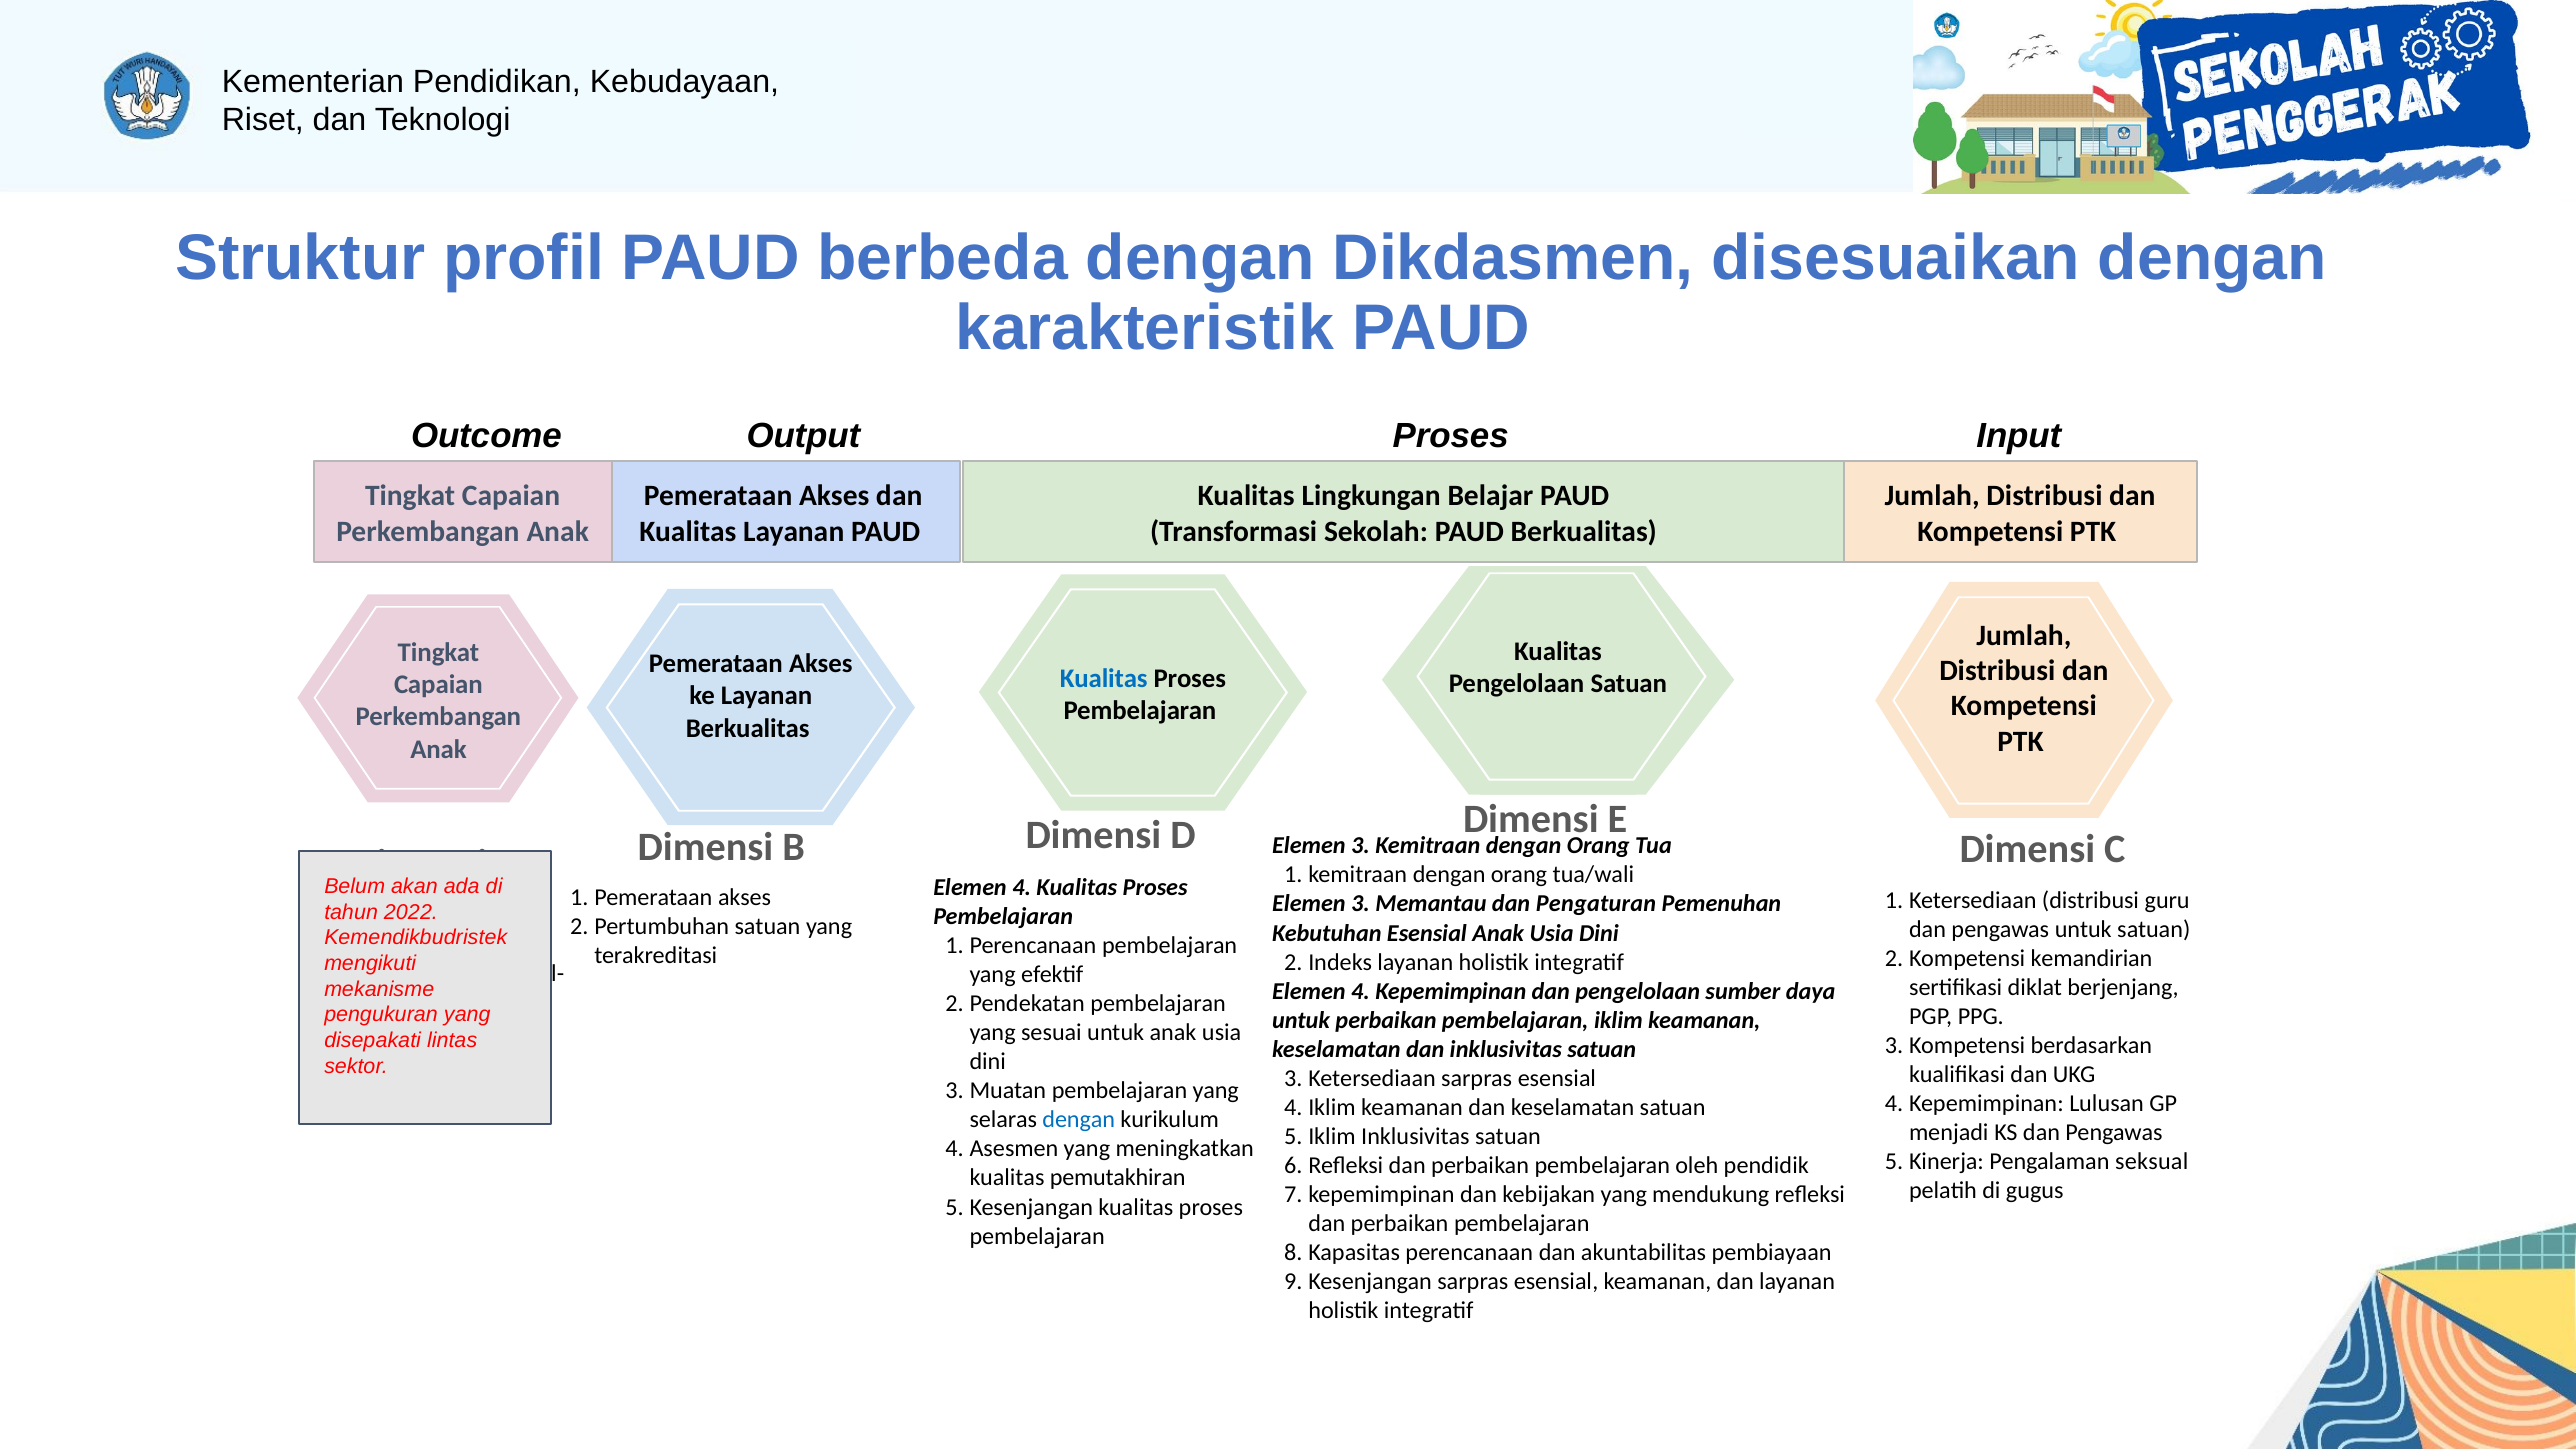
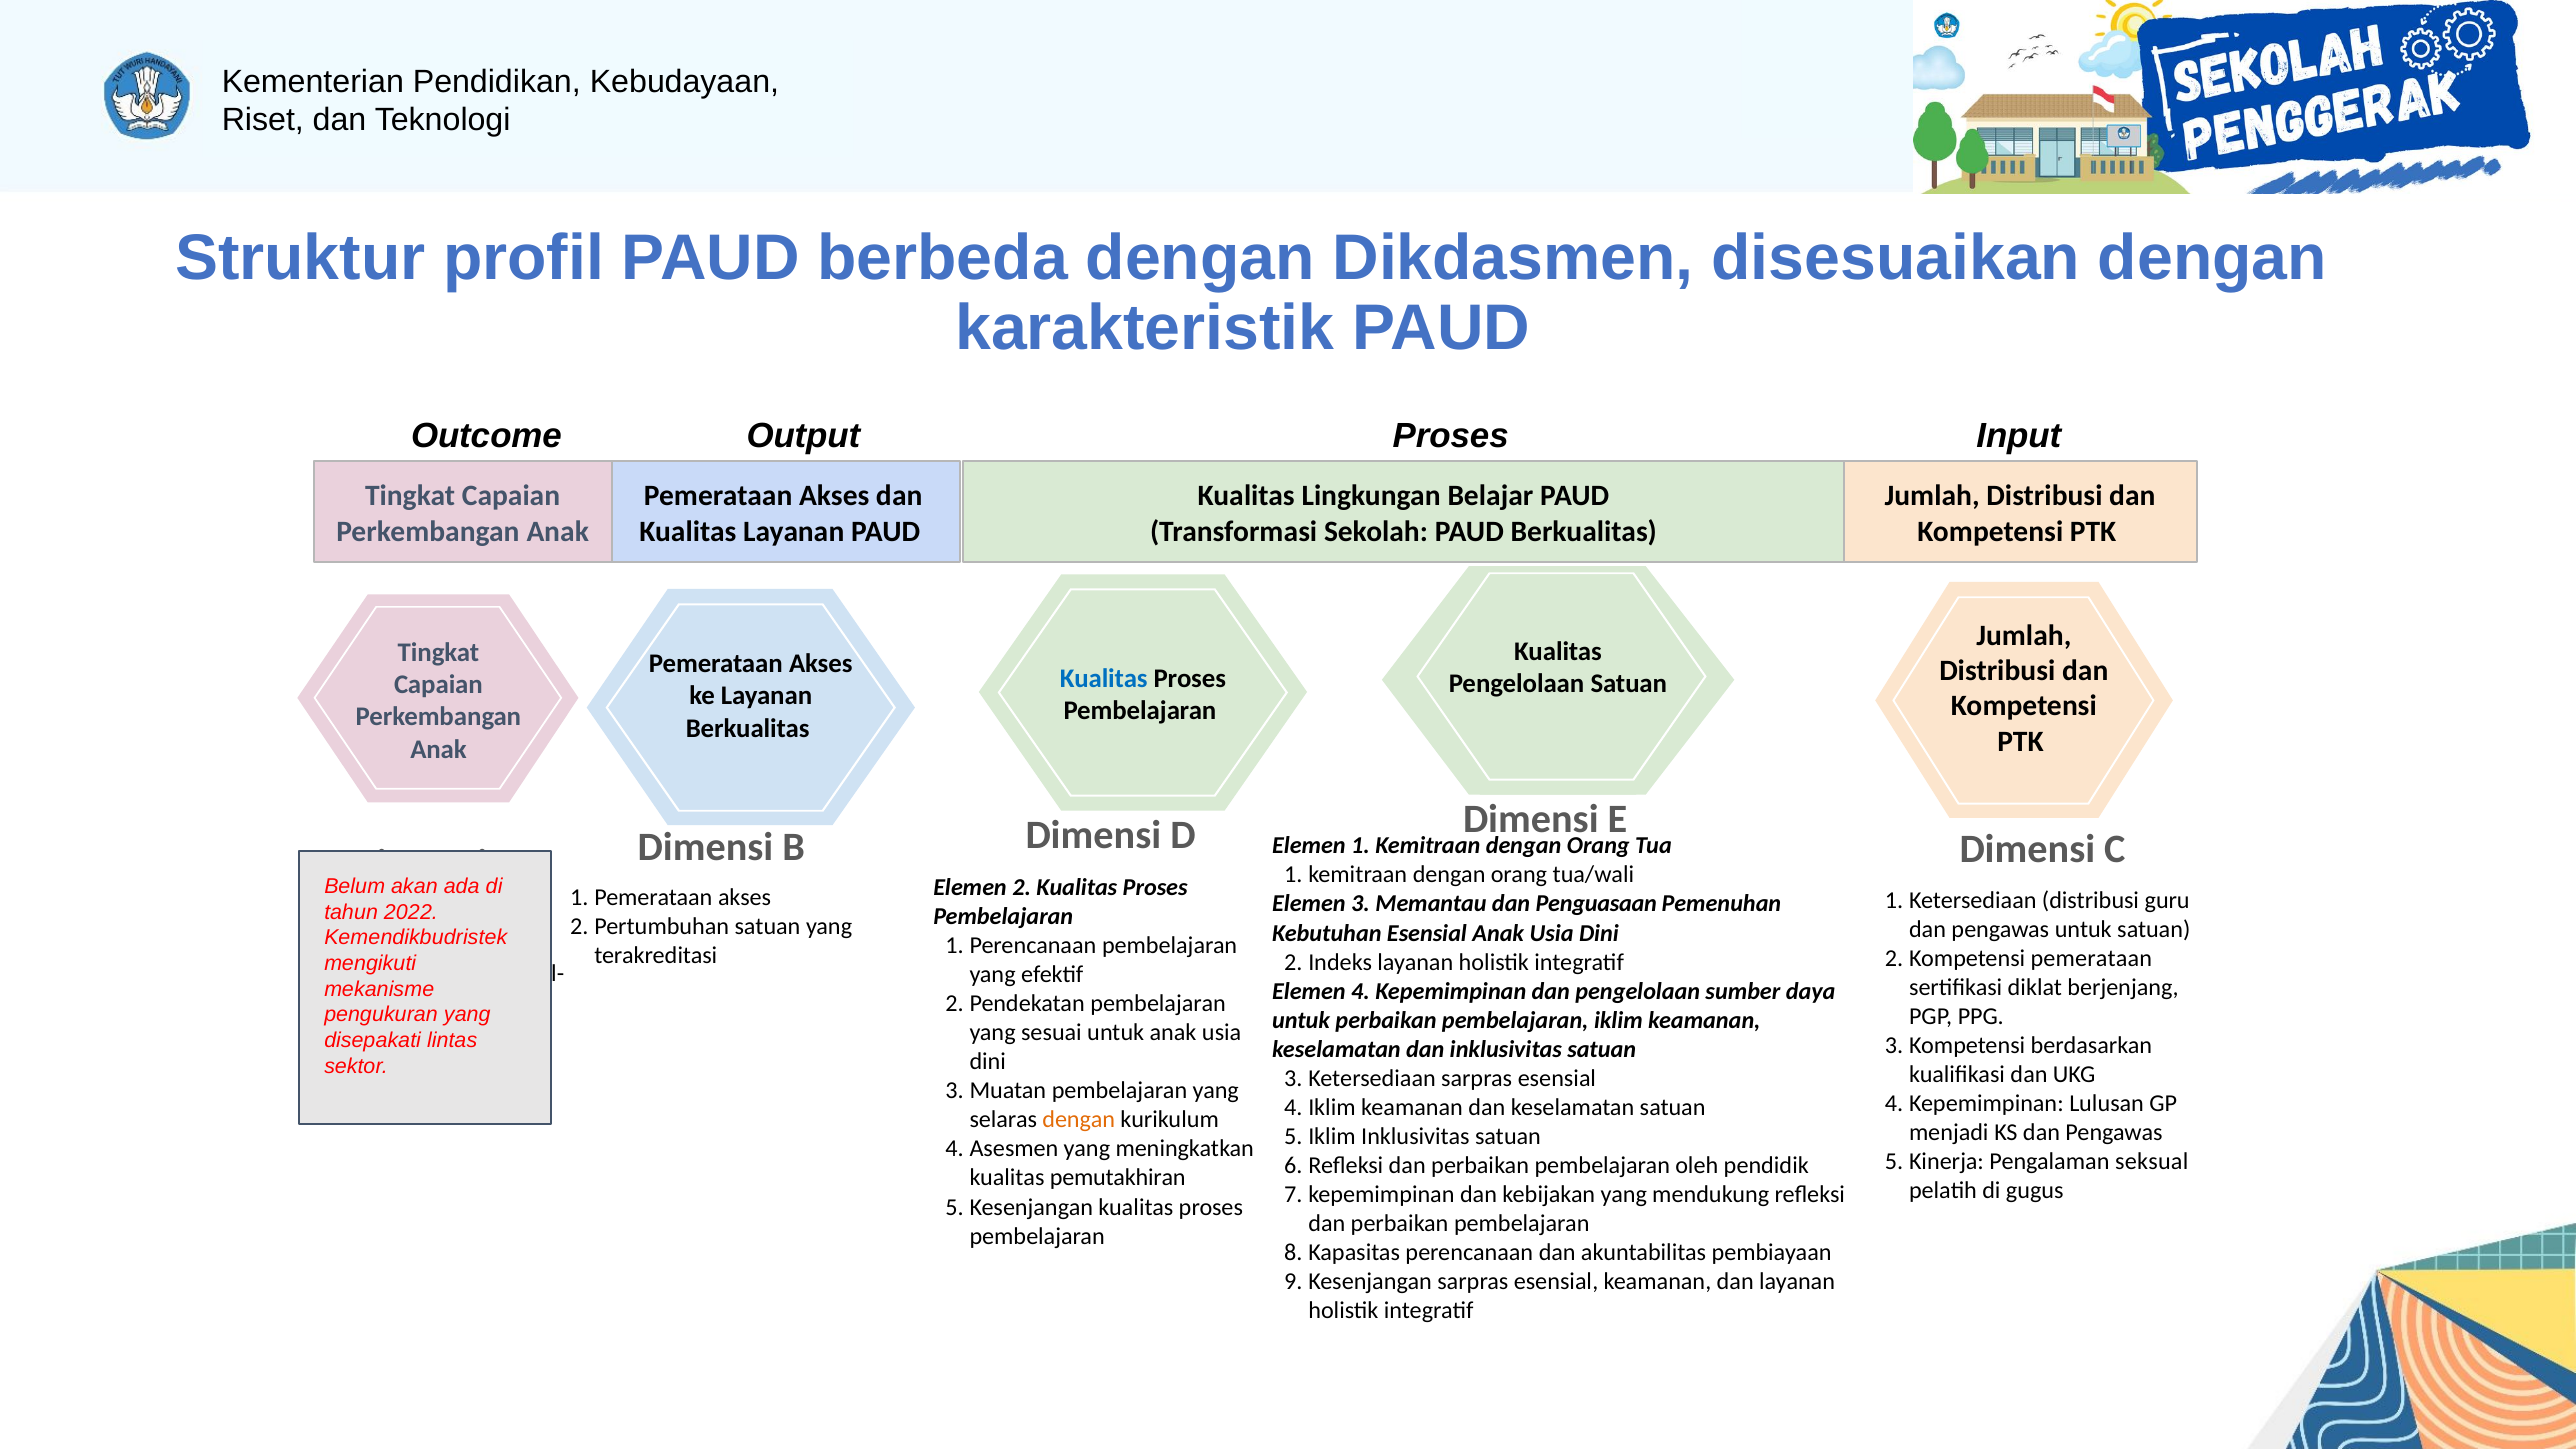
3: 3 -> 1 (1360, 846)
4: 4 -> 2 (1022, 887)
Pengaturan: Pengaturan -> Penguasaan (1596, 904)
kemandirian: kemandirian -> pemerataan (2091, 958)
dengan colour: blue -> orange (1079, 1120)
